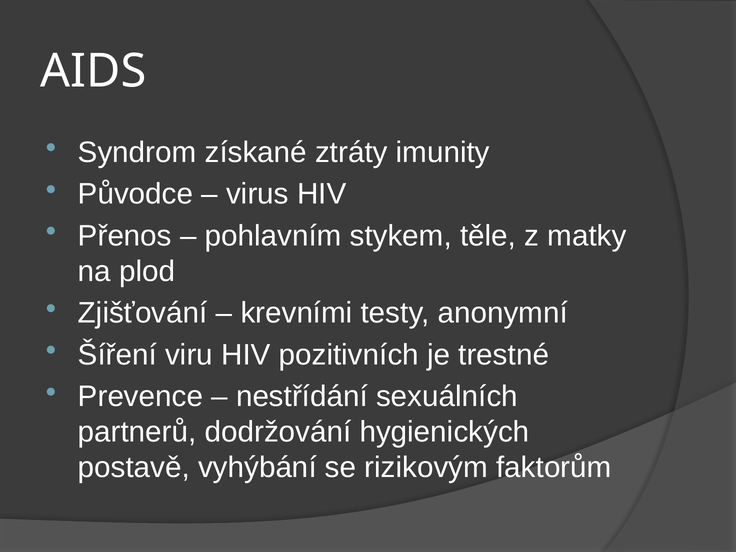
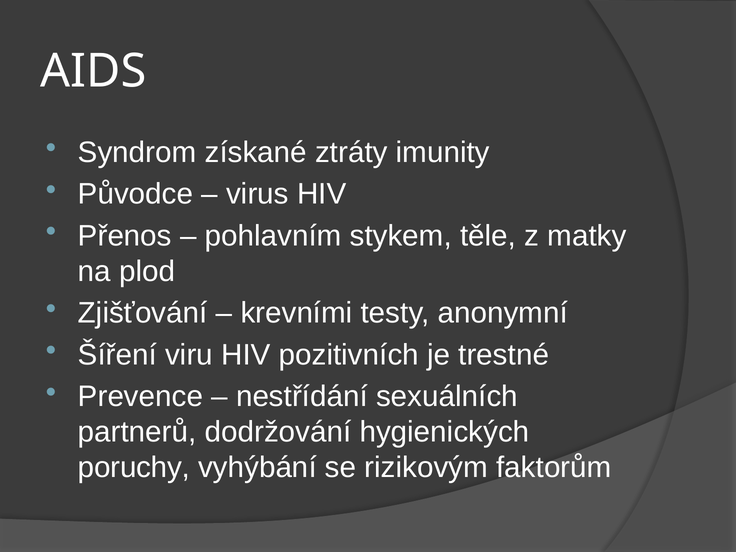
postavě: postavě -> poruchy (134, 468)
